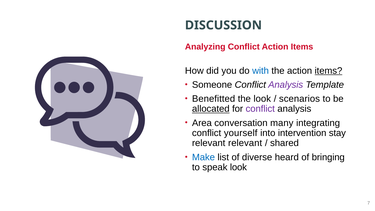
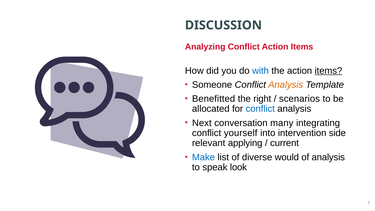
Analysis colour: purple -> orange (286, 85)
the look: look -> right (262, 99)
allocated underline: present -> none (211, 109)
conflict colour: purple -> blue (260, 109)
Area: Area -> Next (202, 123)
stay: stay -> side (337, 133)
relevant relevant: relevant -> applying (245, 143)
shared: shared -> current (285, 143)
heard: heard -> would (287, 157)
of bringing: bringing -> analysis (328, 157)
